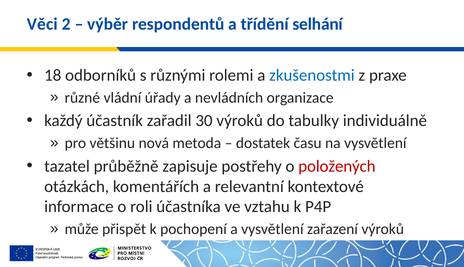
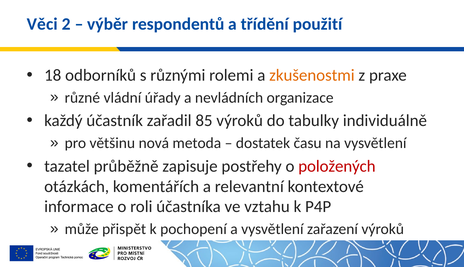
selhání: selhání -> použití (318, 24)
zkušenostmi colour: blue -> orange (312, 75)
30: 30 -> 85 (204, 121)
